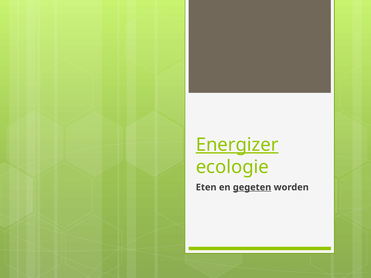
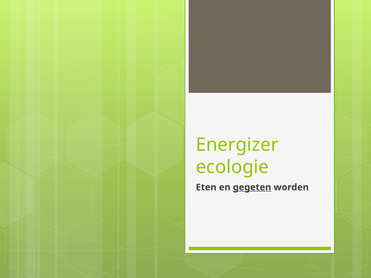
Energizer underline: present -> none (237, 145)
